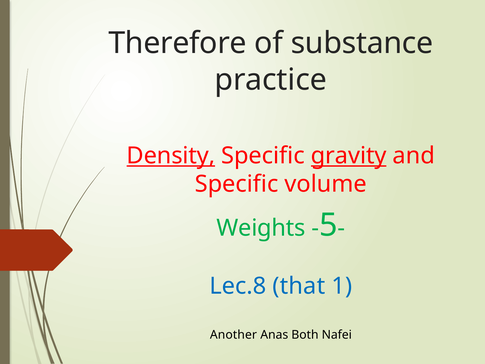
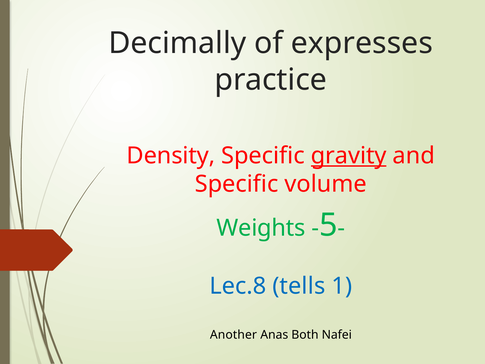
Therefore: Therefore -> Decimally (177, 43)
substance: substance -> expresses (362, 43)
Density underline: present -> none (171, 156)
that: that -> tells (299, 286)
